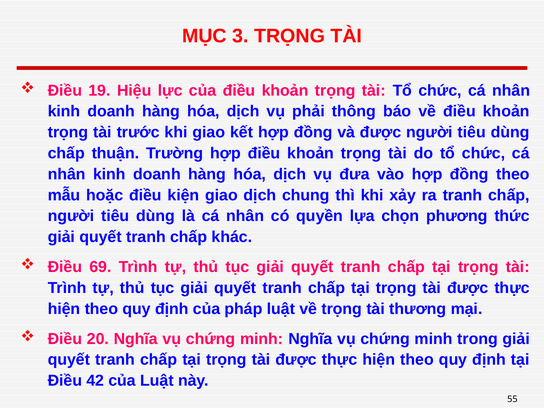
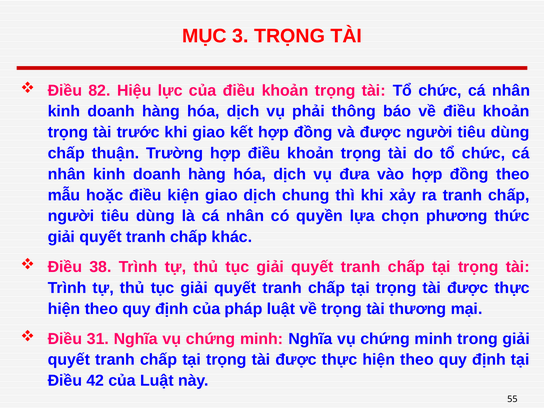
19: 19 -> 82 (100, 90)
69: 69 -> 38 (100, 267)
20: 20 -> 31 (98, 339)
